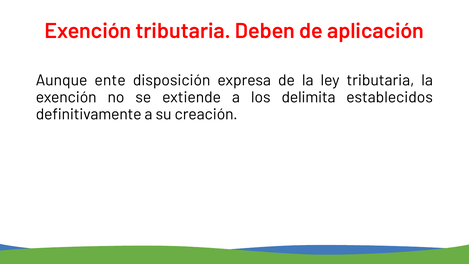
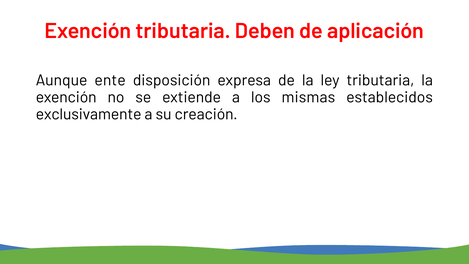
delimita: delimita -> mismas (308, 97)
definitivamente: definitivamente -> exclusivamente (89, 114)
